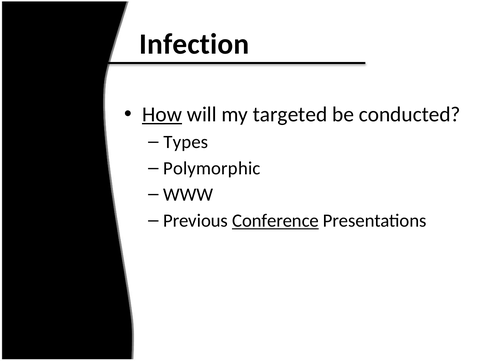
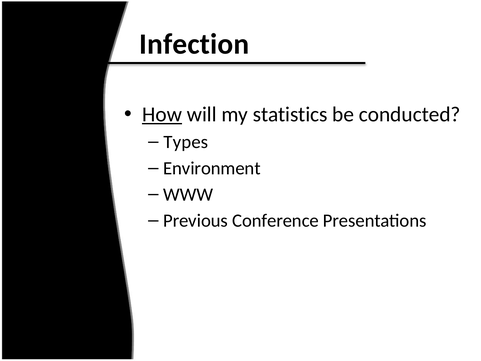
targeted: targeted -> statistics (290, 114)
Polymorphic: Polymorphic -> Environment (212, 168)
Conference underline: present -> none (275, 221)
